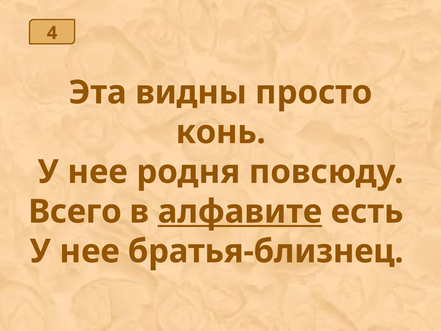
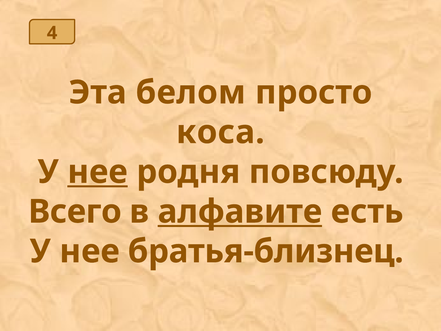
видны: видны -> белом (191, 92)
конь: конь -> коса (220, 132)
нее underline: none -> present (98, 172)
